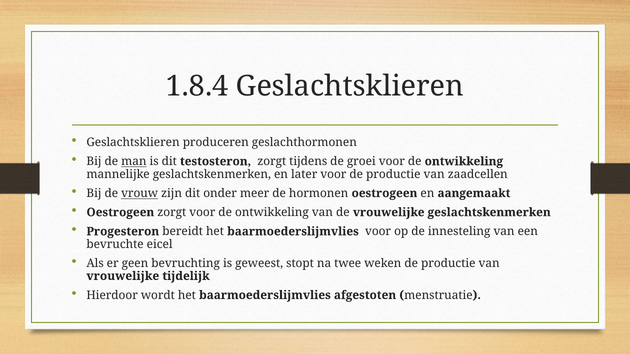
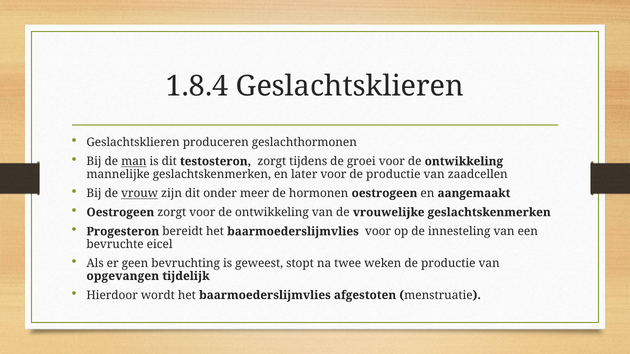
vrouwelijke: vrouwelijke -> opgevangen (123, 276)
